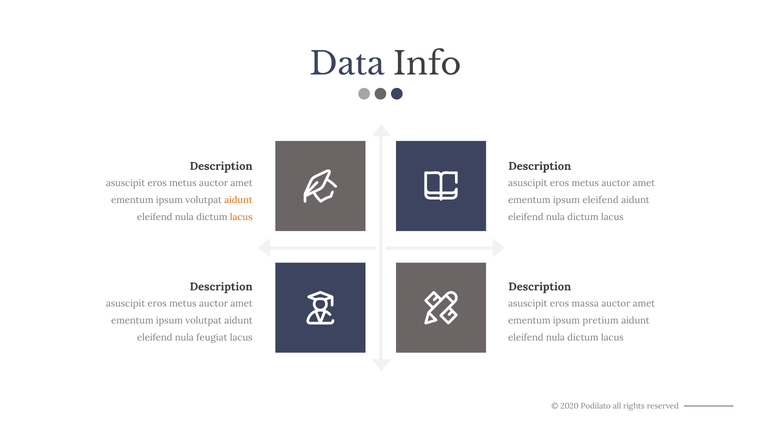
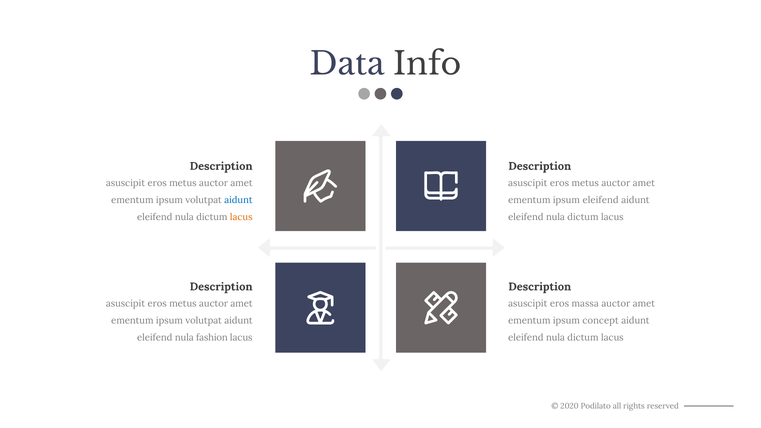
aidunt colour: orange -> blue (238, 200)
pretium: pretium -> concept (601, 321)
feugiat: feugiat -> fashion (212, 338)
